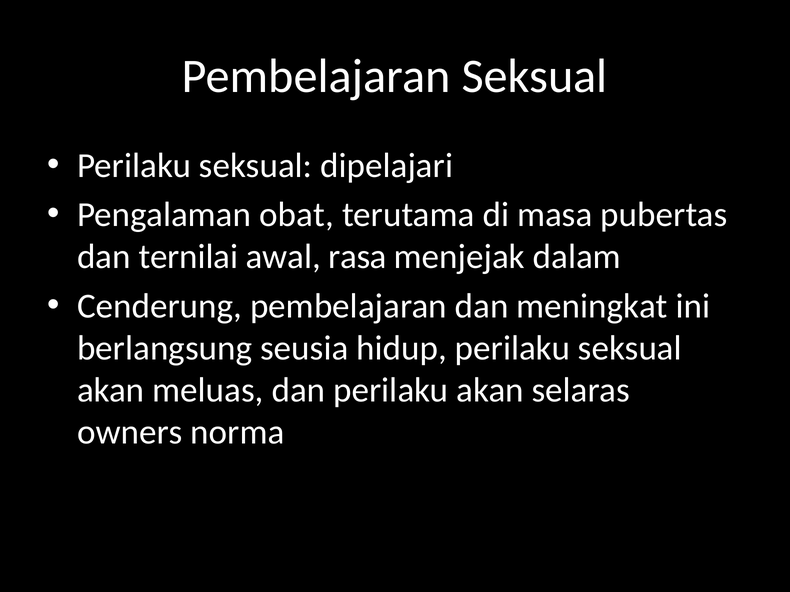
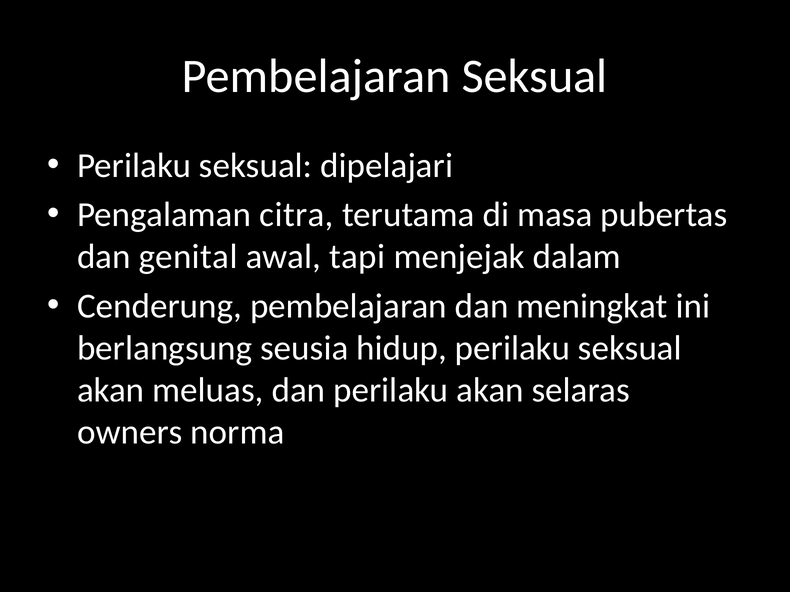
obat: obat -> citra (297, 215)
ternilai: ternilai -> genital (188, 257)
rasa: rasa -> tapi (357, 257)
